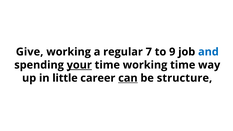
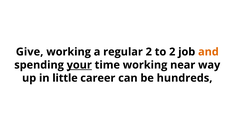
regular 7: 7 -> 2 (149, 52)
to 9: 9 -> 2 (172, 52)
and colour: blue -> orange (208, 52)
working time: time -> near (183, 65)
can underline: present -> none (128, 78)
structure: structure -> hundreds (185, 78)
